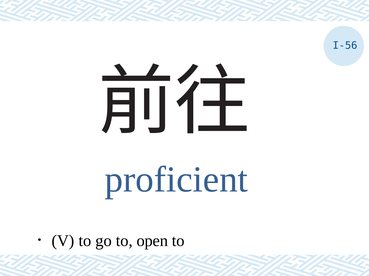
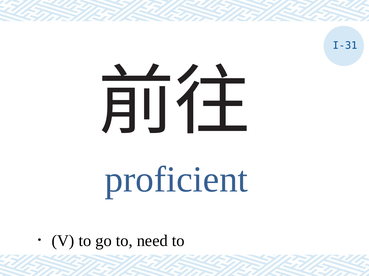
I-56: I-56 -> I-31 (345, 46)
open: open -> need (152, 241)
